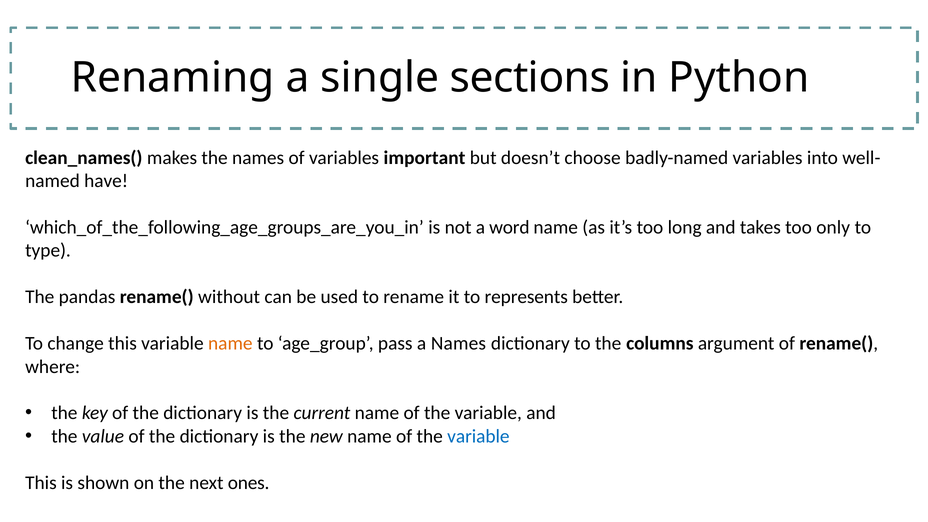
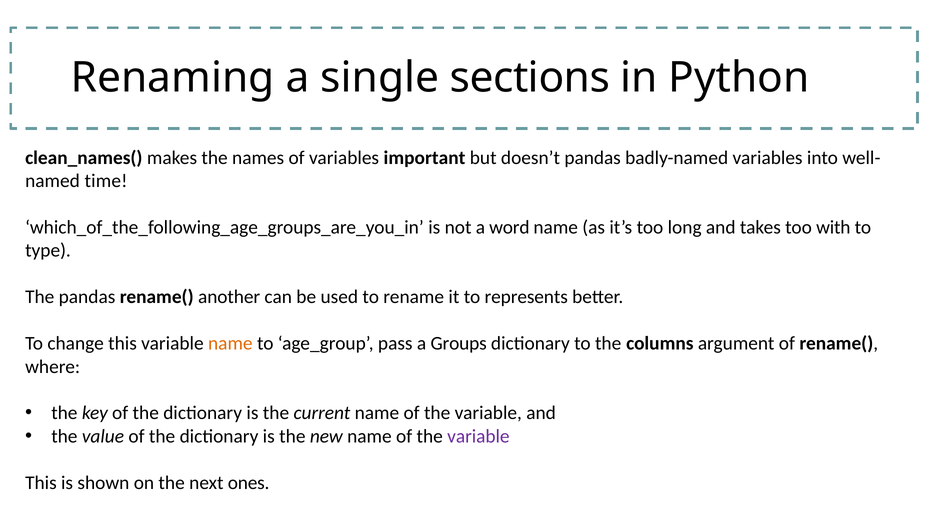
doesn’t choose: choose -> pandas (593, 158)
have: have -> time (106, 181)
only: only -> with (833, 227)
without: without -> another (229, 297)
a Names: Names -> Groups (459, 343)
variable colour: blue -> purple (478, 436)
